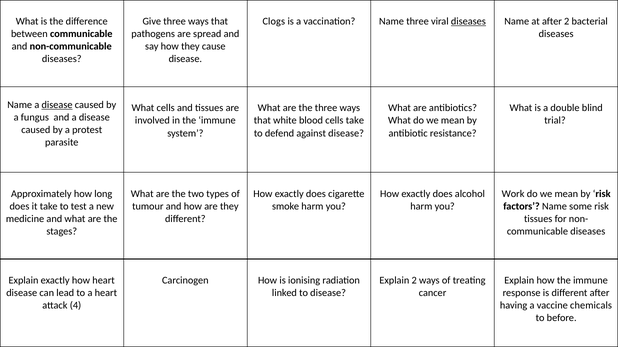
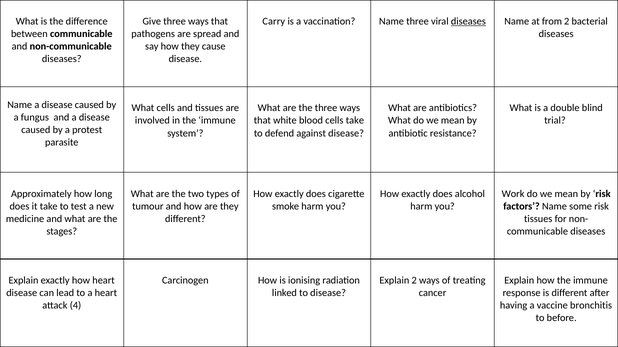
Clogs: Clogs -> Carry (274, 21)
at after: after -> from (552, 21)
disease underline: present -> none (57, 105)
chemicals: chemicals -> bronchitis (591, 306)
